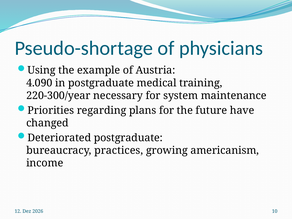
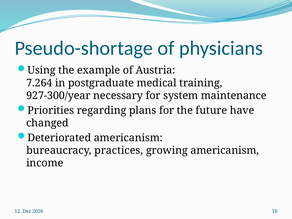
4.090: 4.090 -> 7.264 (39, 83)
220-300/year: 220-300/year -> 927-300/year (58, 96)
Deteriorated postgraduate: postgraduate -> americanism (128, 138)
